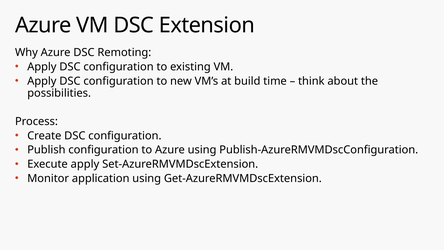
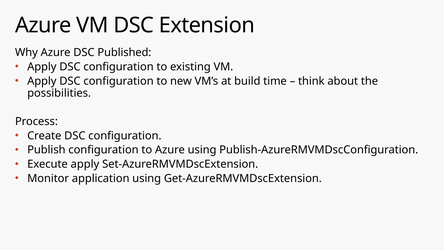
Remoting: Remoting -> Published (124, 53)
